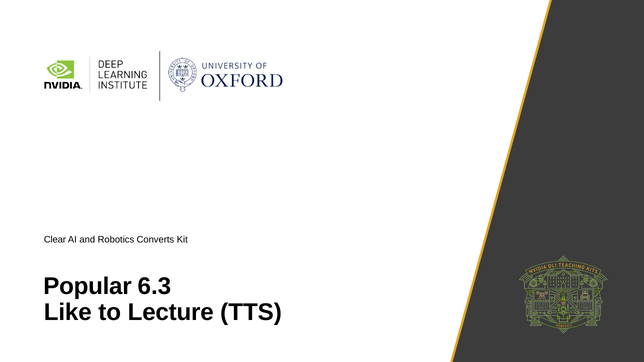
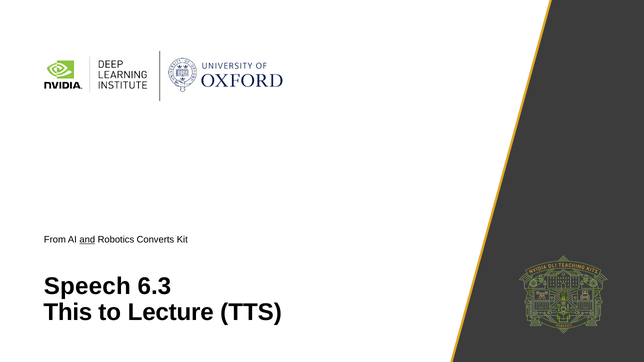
Clear: Clear -> From (55, 240)
and underline: none -> present (87, 240)
Popular: Popular -> Speech (87, 286)
Like: Like -> This (68, 312)
